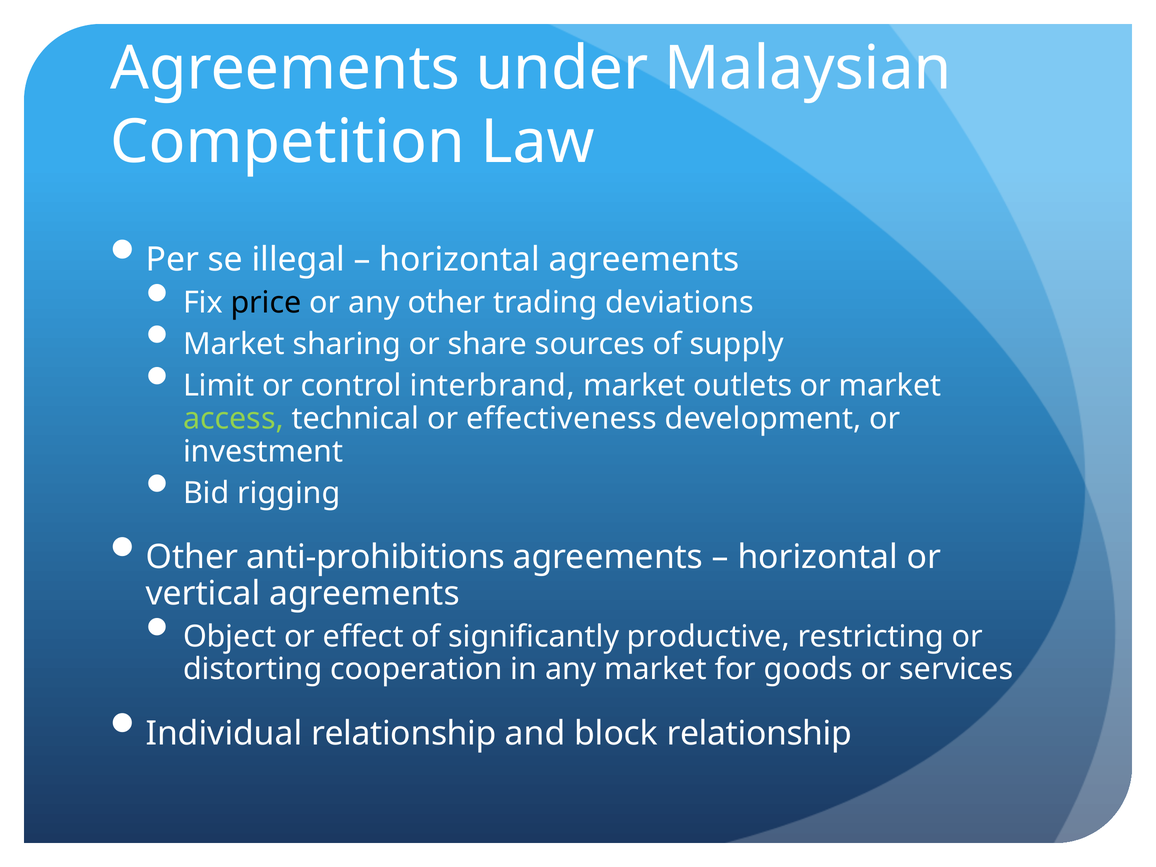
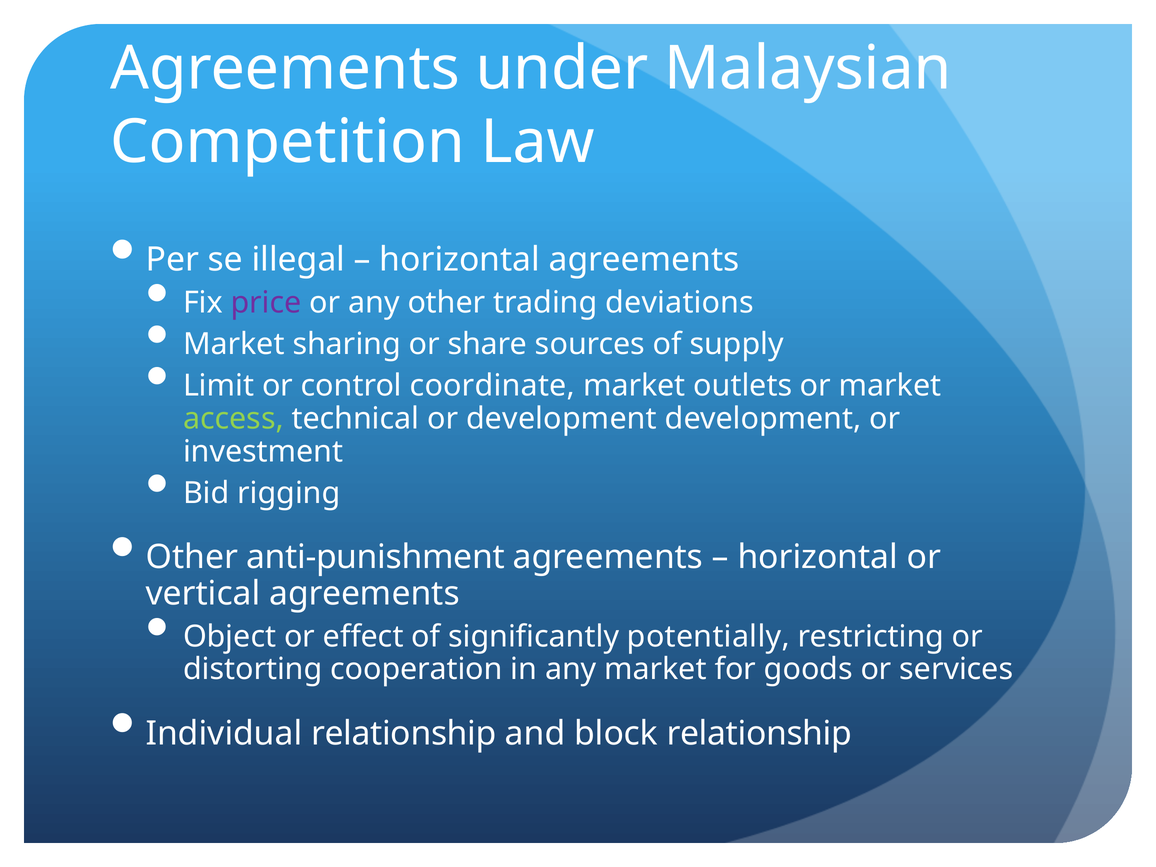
price colour: black -> purple (266, 302)
interbrand: interbrand -> coordinate (492, 386)
or effectiveness: effectiveness -> development (562, 419)
anti-prohibitions: anti-prohibitions -> anti-punishment (375, 557)
productive: productive -> potentially (708, 636)
